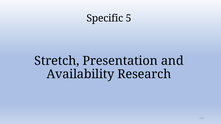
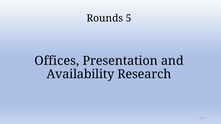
Specific: Specific -> Rounds (105, 18)
Stretch: Stretch -> Offices (57, 61)
